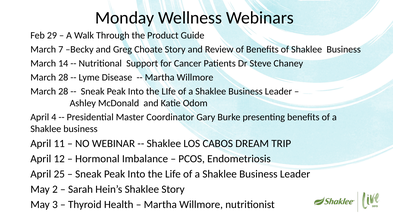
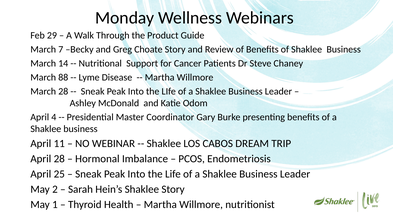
28: 28 -> 88 (63, 77)
April 12: 12 -> 28 (59, 159)
3: 3 -> 1 (55, 205)
